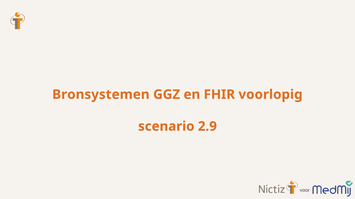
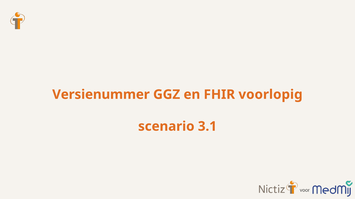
Bronsystemen: Bronsystemen -> Versienummer (101, 95)
2.9: 2.9 -> 3.1 (207, 127)
